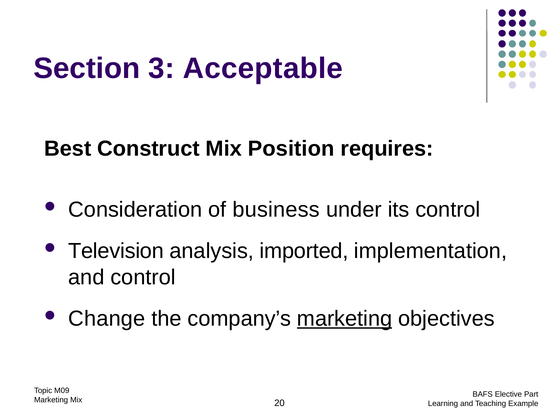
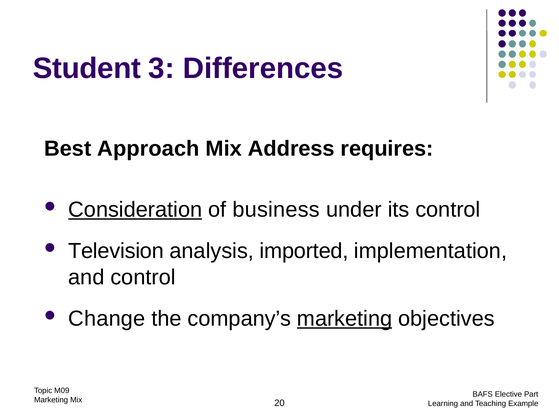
Section: Section -> Student (87, 68)
Acceptable: Acceptable -> Differences (263, 68)
Construct: Construct -> Approach (148, 148)
Position: Position -> Address (291, 148)
Consideration underline: none -> present (135, 209)
